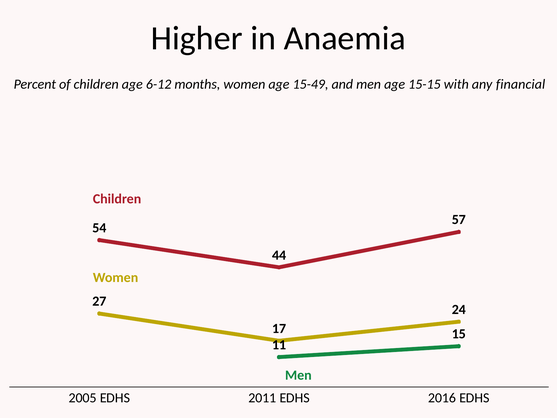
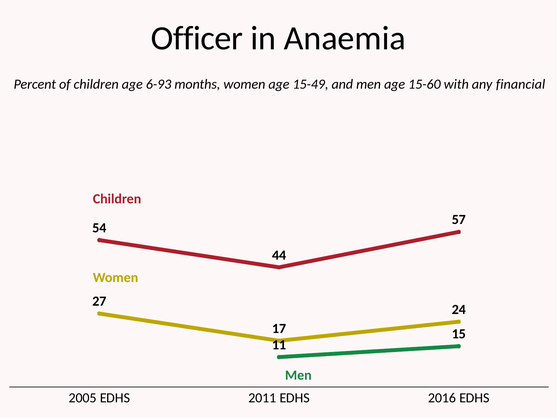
Higher: Higher -> Officer (197, 38)
6-12: 6-12 -> 6-93 (159, 84)
15-15: 15-15 -> 15-60 (424, 84)
